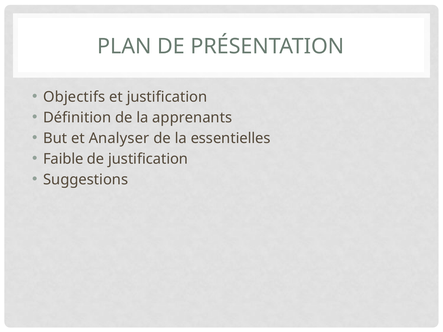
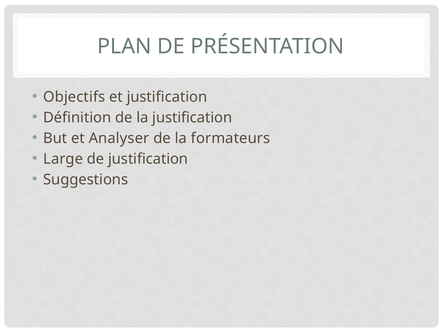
la apprenants: apprenants -> justification (192, 118)
essentielles: essentielles -> formateurs (231, 138)
Faible: Faible -> Large (63, 159)
